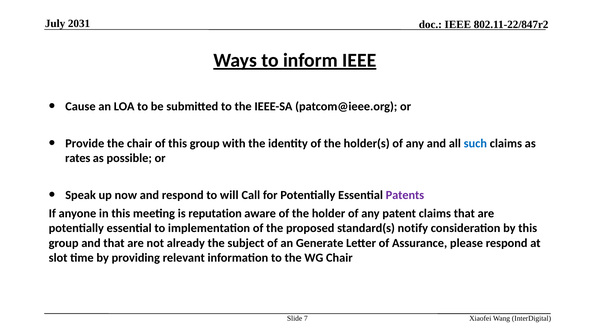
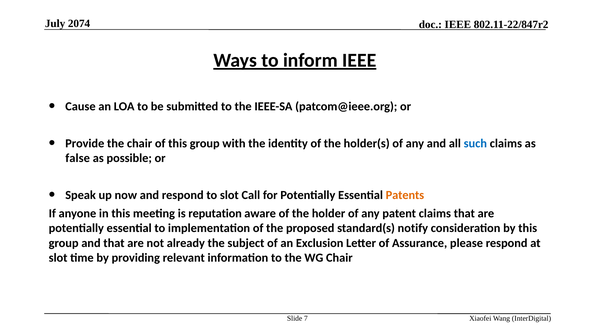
2031: 2031 -> 2074 (79, 23)
rates: rates -> false (78, 158)
to will: will -> slot (229, 195)
Patents colour: purple -> orange (405, 195)
Generate: Generate -> Exclusion (320, 243)
